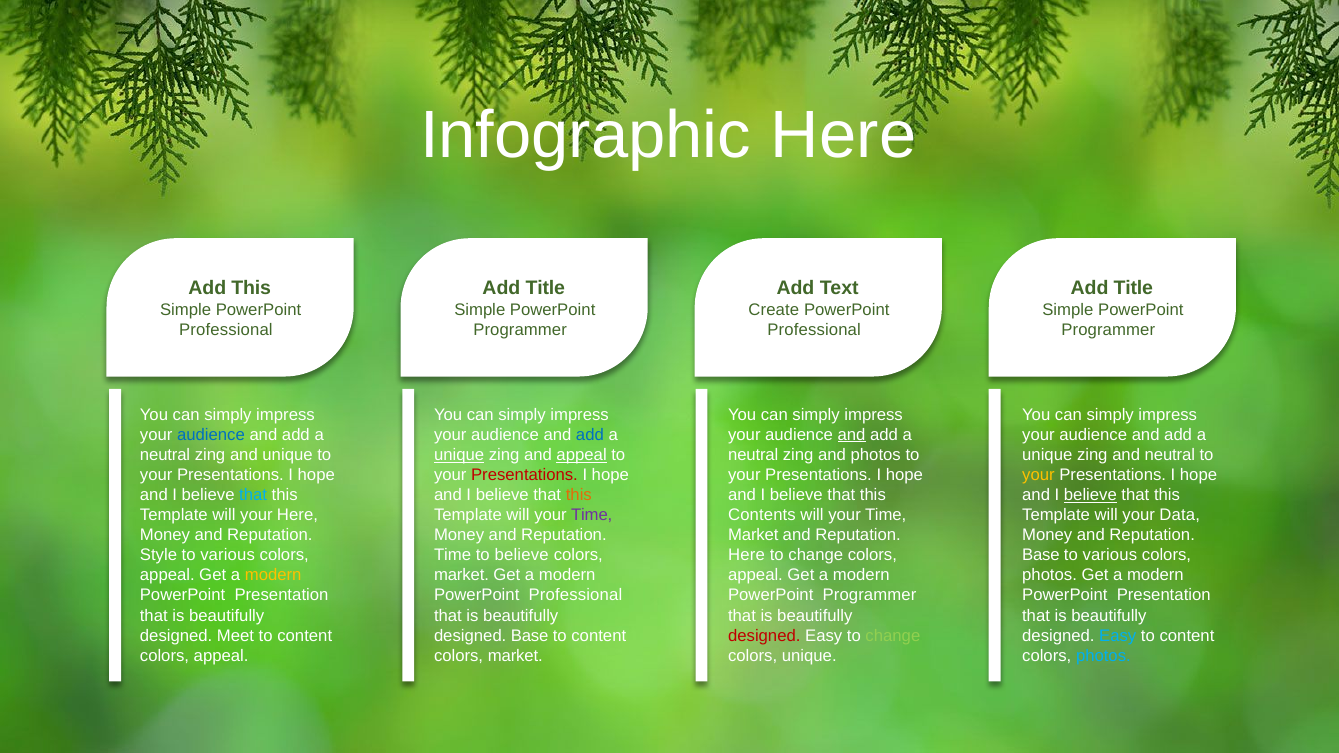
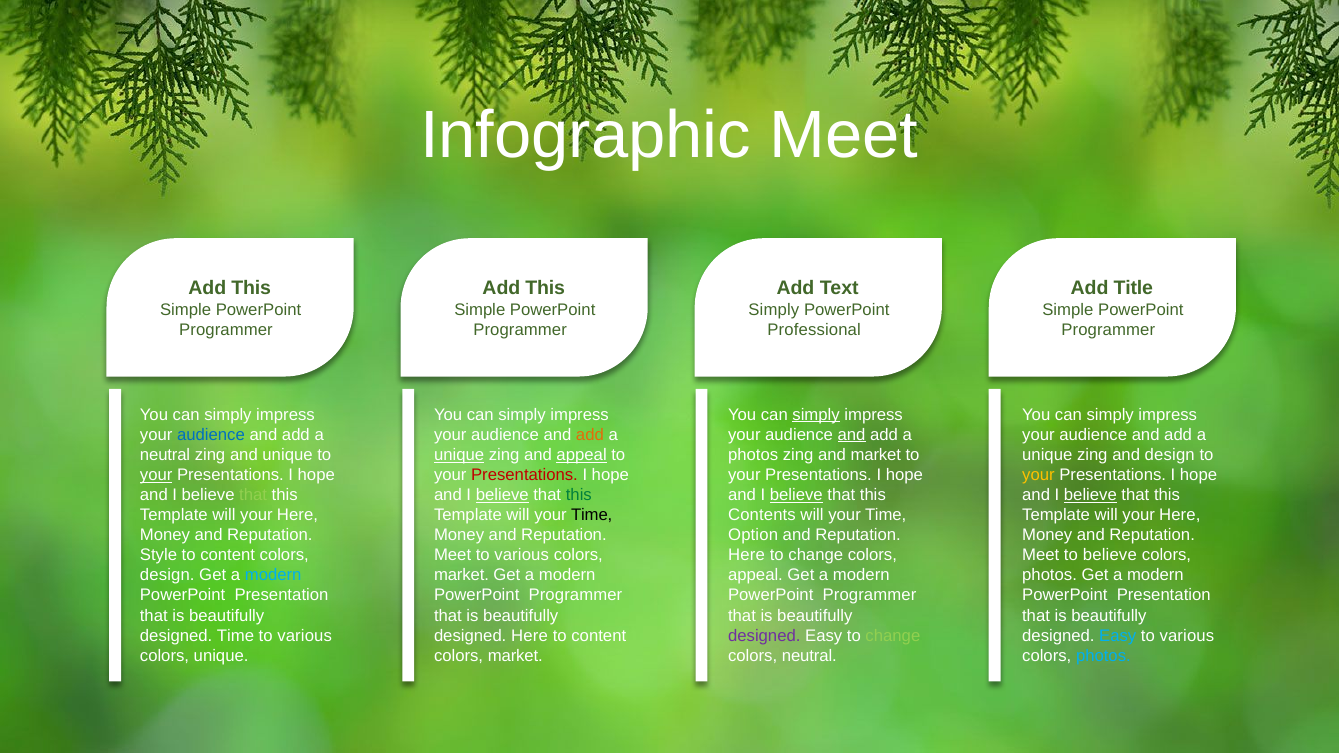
Infographic Here: Here -> Meet (844, 136)
Title: Title -> This (545, 288)
Create: Create -> Simply (774, 310)
Professional: Professional -> Programmer (226, 330)
simply underline: none -> present (816, 415)
add colour: blue -> orange (590, 435)
neutral: neutral -> photos (753, 455)
and photos: photos -> market (876, 455)
and neutral: neutral -> design (1170, 455)
your underline: none -> present (156, 475)
that colour: light blue -> light green (253, 495)
believe underline: none -> present (502, 495)
this colour: orange -> green (579, 495)
believe underline: none -> present (796, 495)
Time colour: purple -> black (592, 515)
Data: Data -> Here (1180, 515)
Market: Market -> Option (753, 535)
various: various -> content (228, 555)
Time: Time -> Meet (453, 555)
believe: believe -> various (522, 555)
Base: Base -> Meet (1041, 555)
various: various -> believe (1110, 555)
appeal: appeal -> design (167, 575)
modern colour: yellow -> light blue (273, 575)
Professional: Professional -> Programmer (575, 596)
designed Meet: Meet -> Time (236, 636)
content: content -> various (305, 636)
designed Base: Base -> Here (530, 636)
designed colour: red -> purple (764, 636)
content: content -> various (1187, 636)
appeal: appeal -> unique (221, 656)
colors unique: unique -> neutral (809, 656)
